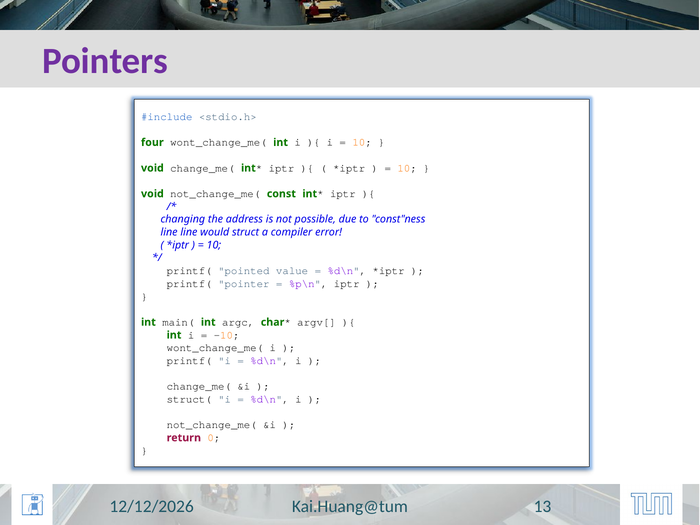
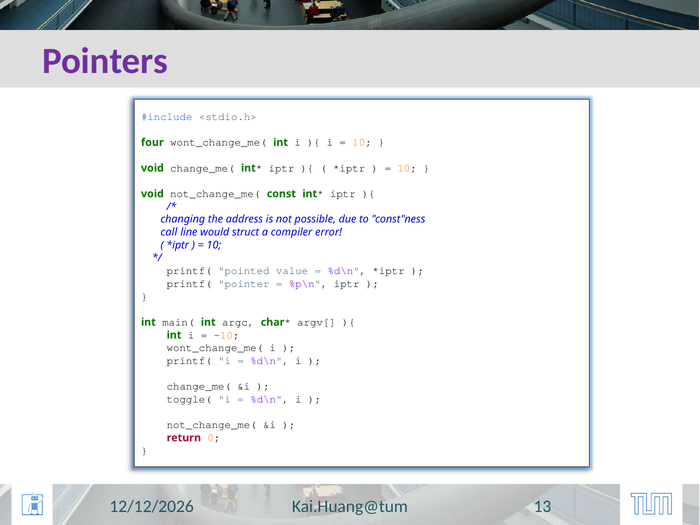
line: line -> call (169, 232)
struct(: struct( -> toggle( (189, 399)
